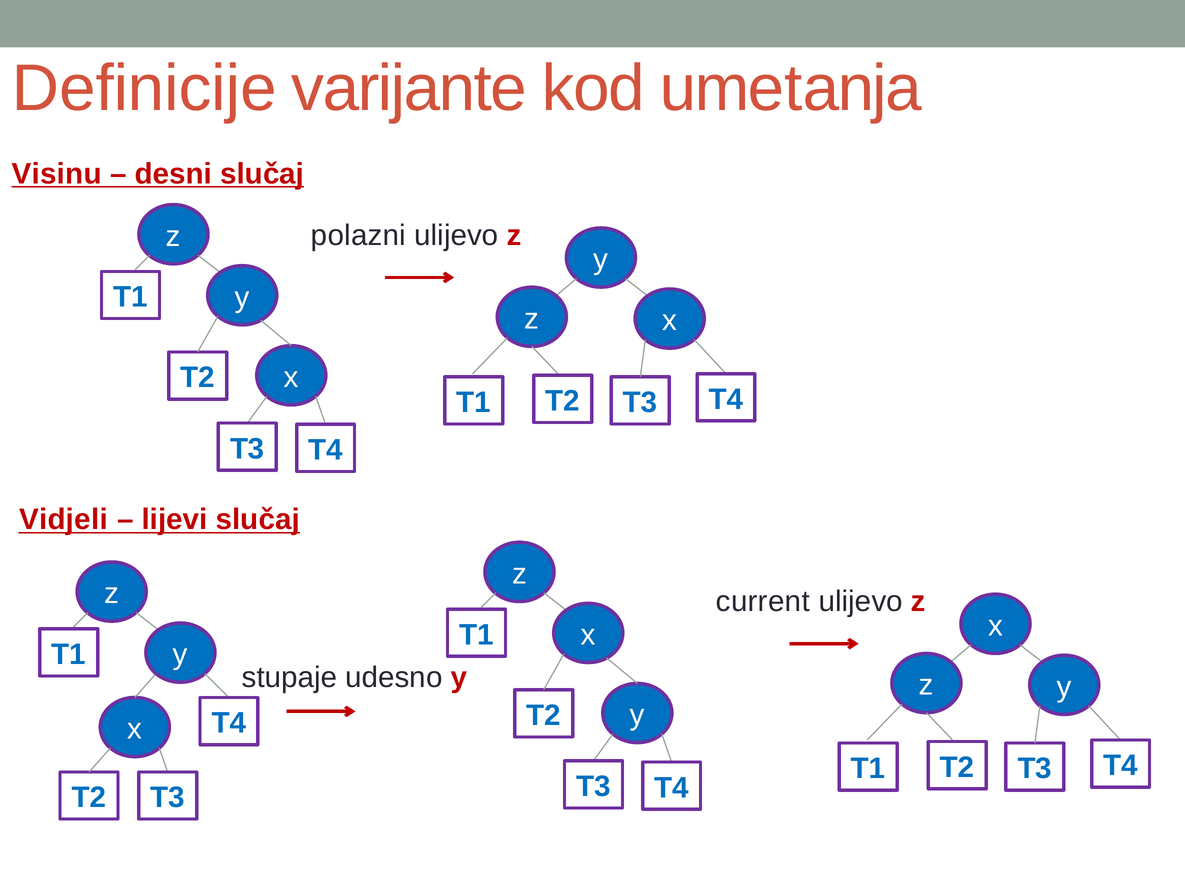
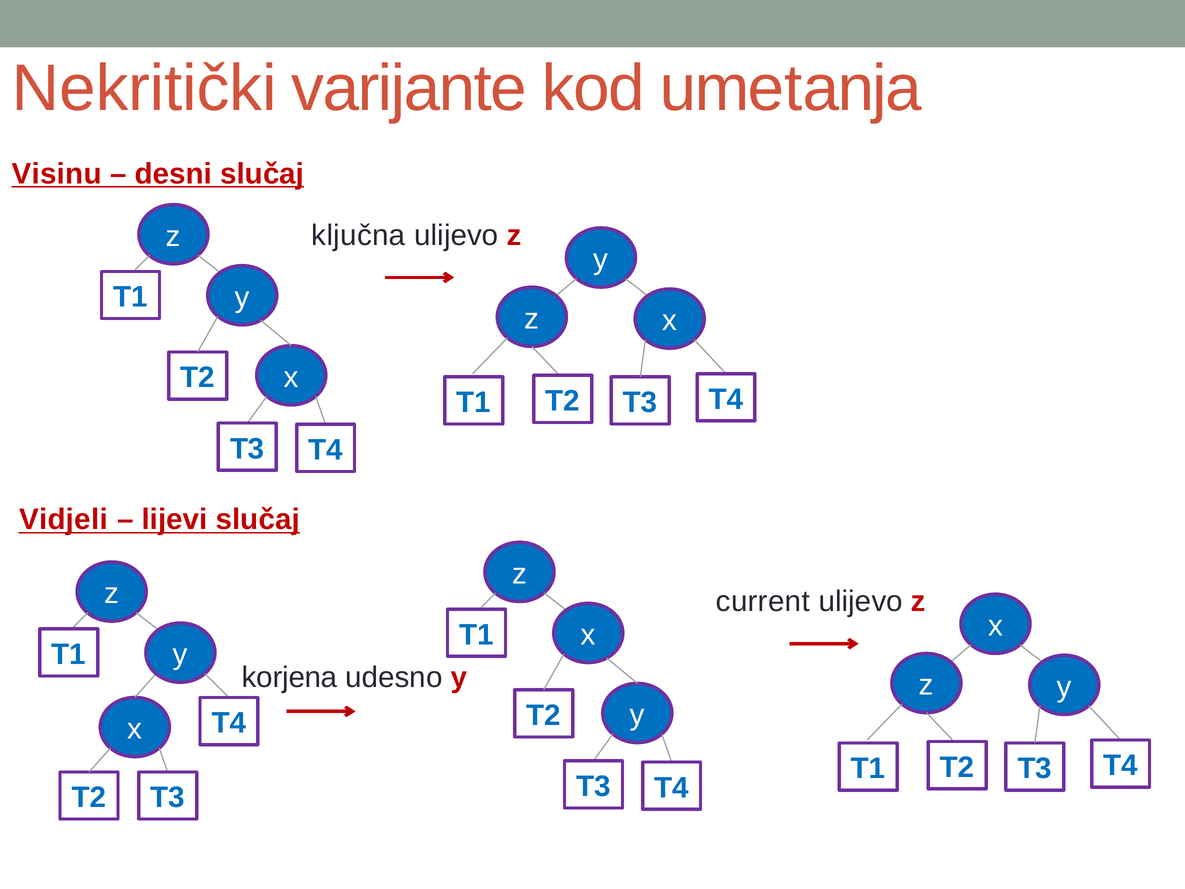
Definicije: Definicije -> Nekritički (144, 89)
polazni: polazni -> ključna (358, 235)
stupaje: stupaje -> korjena (290, 677)
